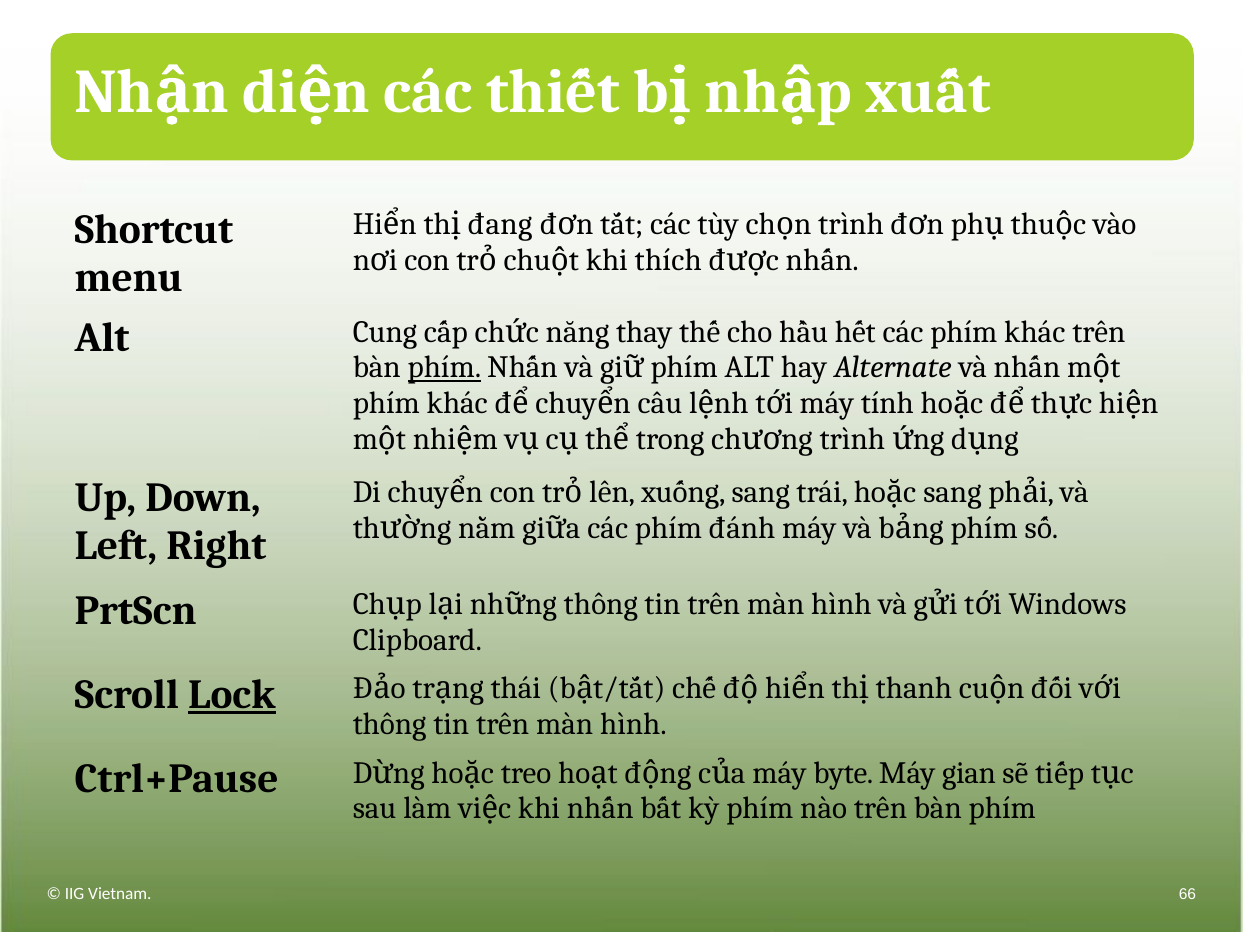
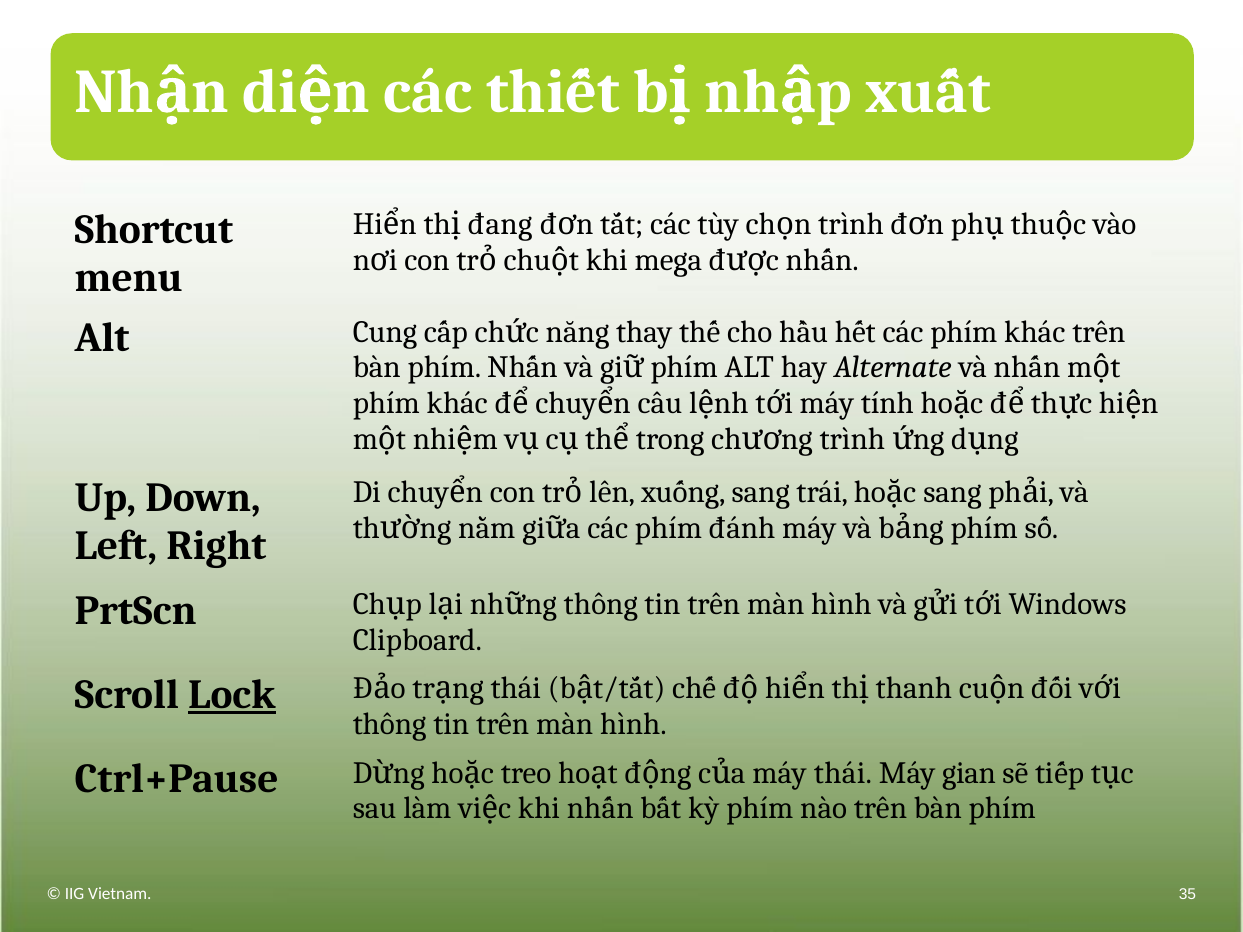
thích: thích -> mega (668, 260)
phím underline: present -> none (444, 368)
máy byte: byte -> thái (843, 773)
66: 66 -> 35 (1187, 894)
